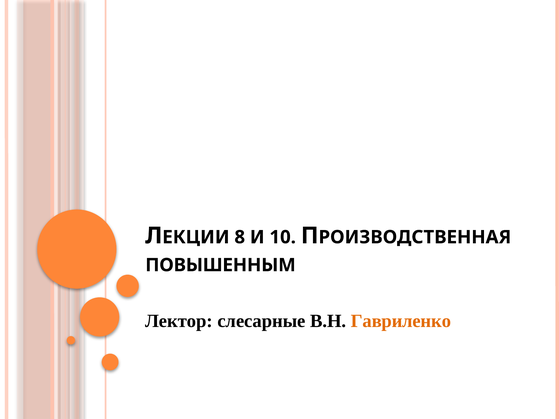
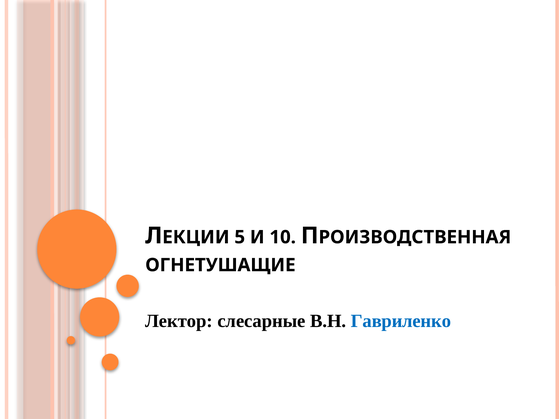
8: 8 -> 5 (240, 237)
ПОВЫШЕННЫМ: ПОВЫШЕННЫМ -> ОГНЕТУШАЩИЕ (220, 265)
Гавриленко colour: orange -> blue (401, 321)
